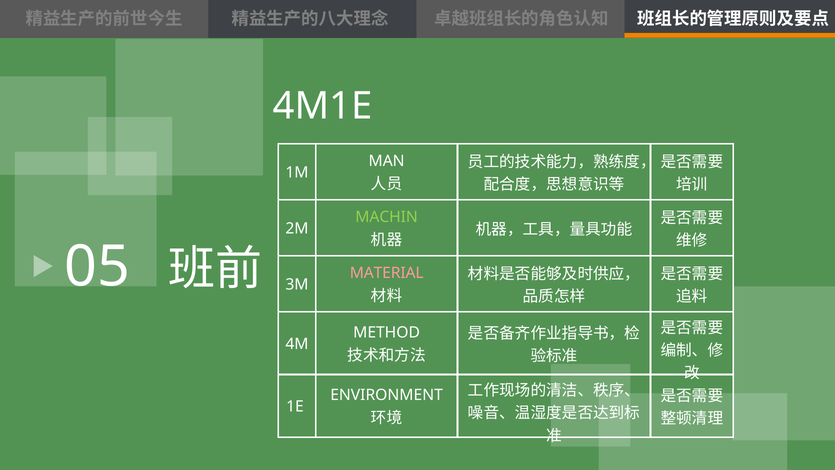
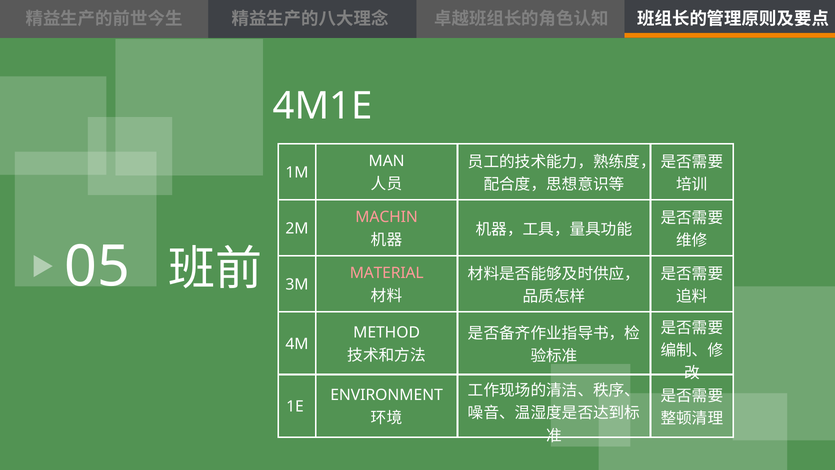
MACHIN colour: light green -> pink (387, 217)
